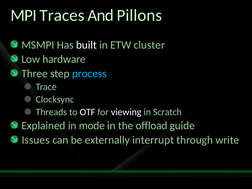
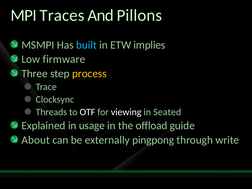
built colour: white -> light blue (86, 45)
cluster: cluster -> implies (149, 45)
hardware: hardware -> firmware (64, 59)
process colour: light blue -> yellow (89, 74)
Scratch: Scratch -> Seated (167, 112)
mode: mode -> usage (92, 126)
Issues: Issues -> About (36, 140)
interrupt: interrupt -> pingpong (153, 140)
